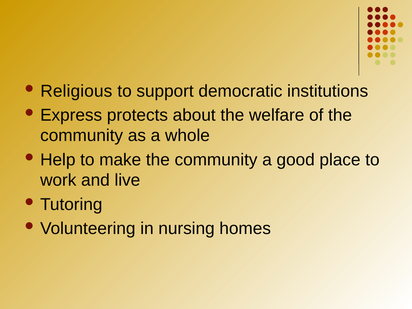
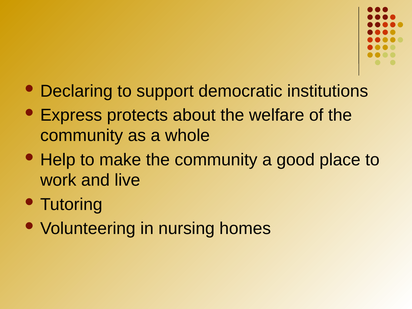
Religious: Religious -> Declaring (76, 91)
